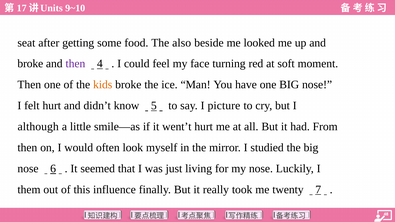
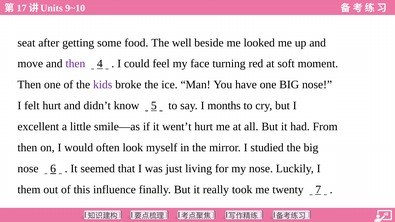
also: also -> well (182, 43)
broke: broke -> move (30, 64)
kids colour: orange -> purple (103, 85)
picture: picture -> months (224, 106)
although: although -> excellent (38, 127)
